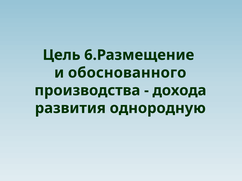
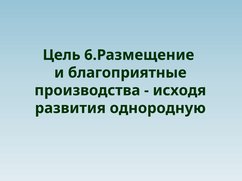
обоснованного: обоснованного -> благоприятные (127, 73)
дохода: дохода -> исходя (179, 91)
